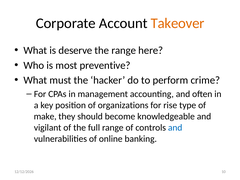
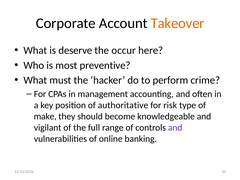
the range: range -> occur (124, 50)
organizations: organizations -> authoritative (123, 105)
rise: rise -> risk (170, 105)
and colour: blue -> purple (175, 128)
